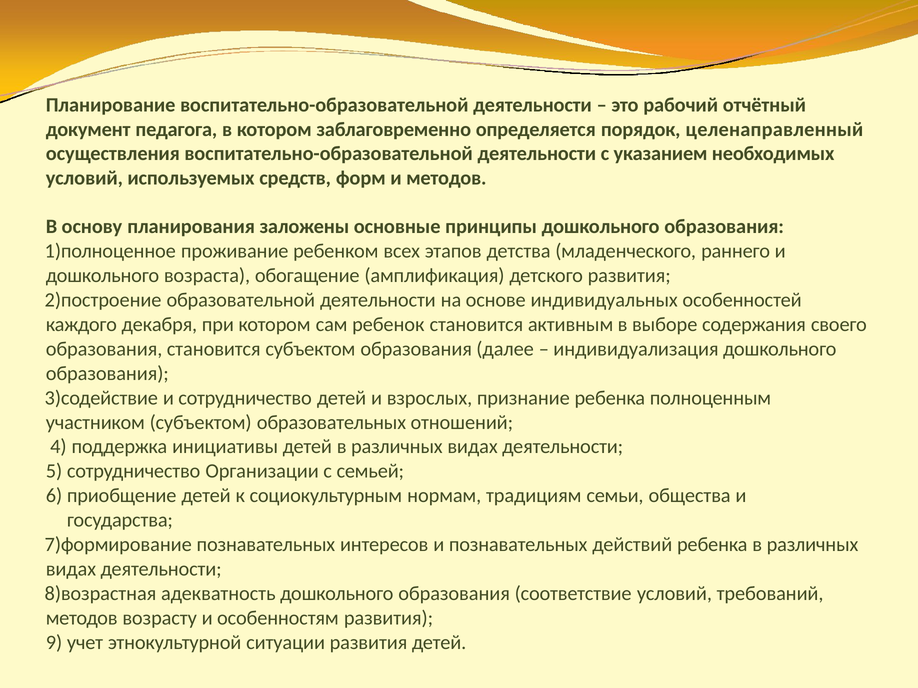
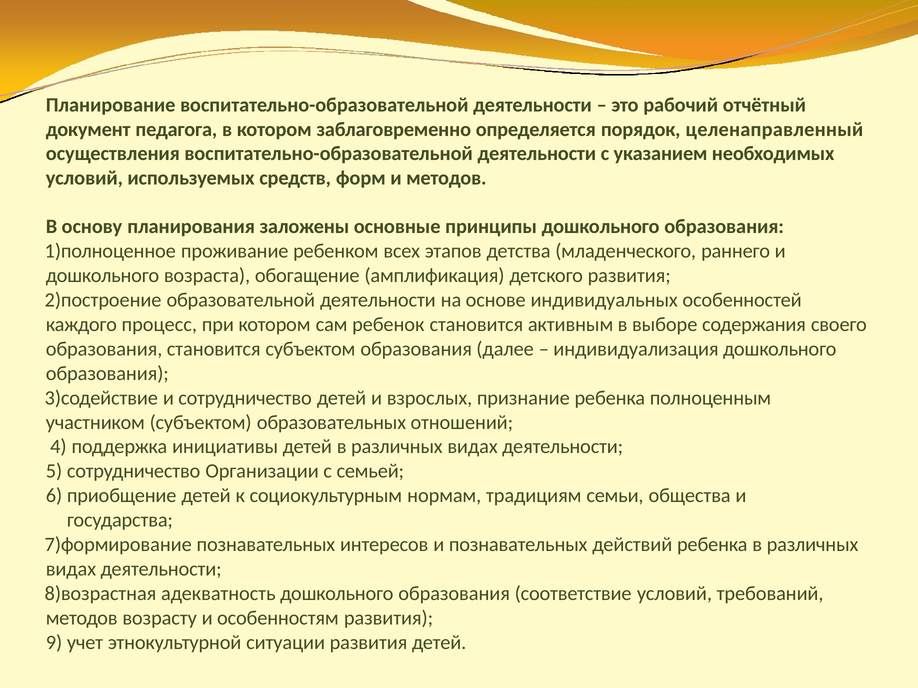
декабря: декабря -> процесс (159, 325)
